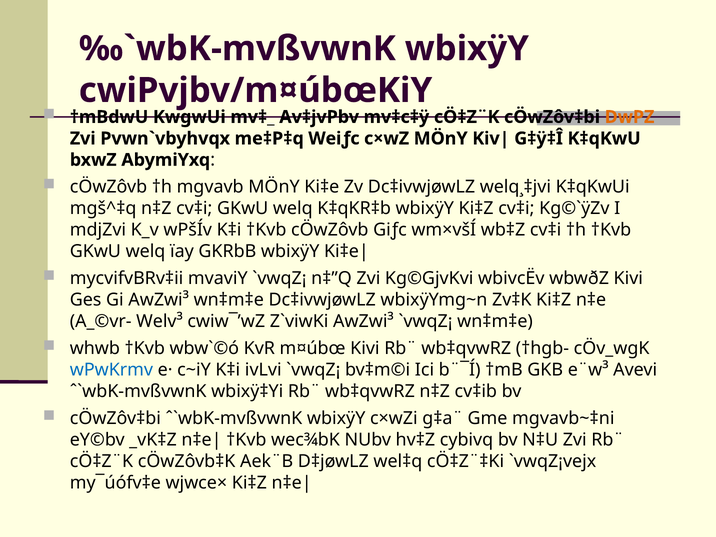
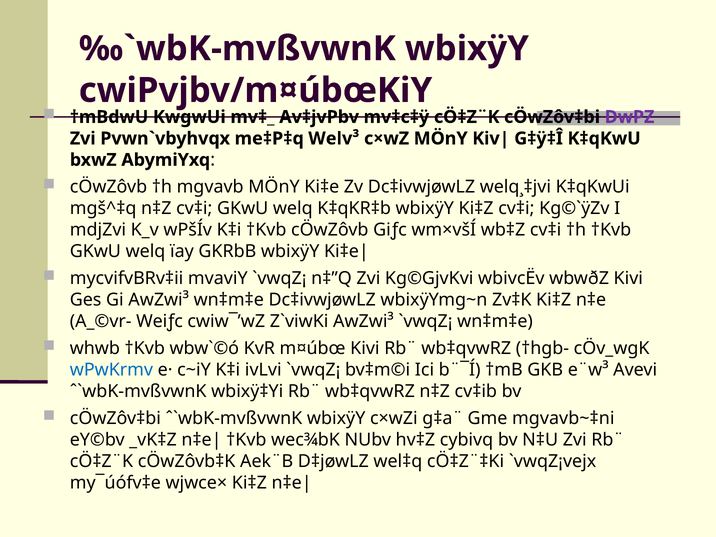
DwPZ colour: orange -> purple (630, 117)
Weiƒc: Weiƒc -> Welv³ (334, 138)
Welv³: Welv³ -> Weiƒc (160, 321)
